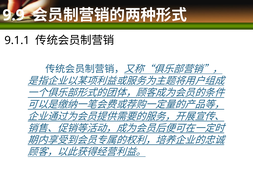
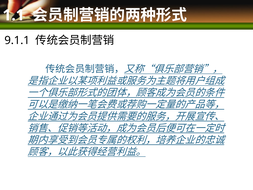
9.9: 9.9 -> 1.1 (14, 15)
